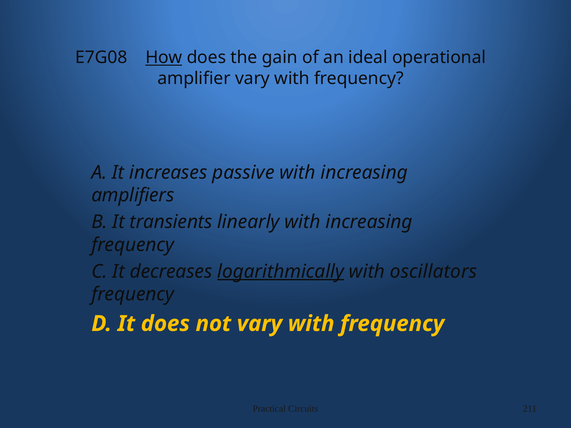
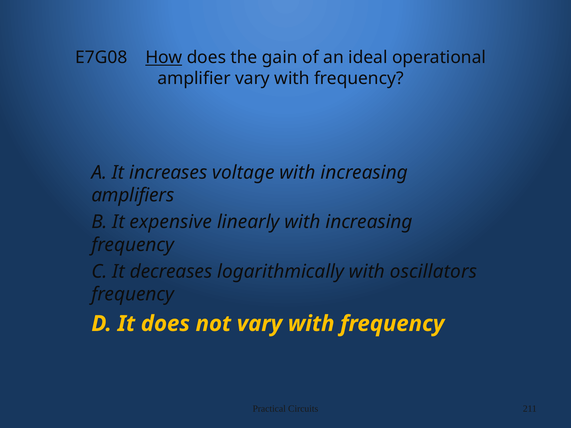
passive: passive -> voltage (243, 173)
transients: transients -> expensive (171, 222)
logarithmically underline: present -> none (281, 272)
